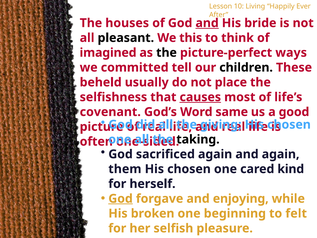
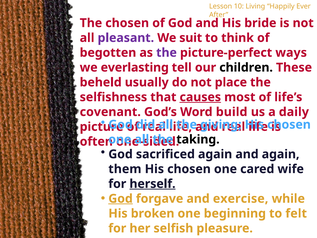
The houses: houses -> chosen (127, 23)
and underline: present -> none (207, 23)
pleasant colour: black -> purple (126, 38)
this: this -> suit (191, 38)
imagined: imagined -> begotten (108, 53)
the colour: black -> purple (167, 53)
committed: committed -> everlasting (135, 67)
same: same -> build (232, 112)
good: good -> daily (294, 112)
kind: kind -> wife (291, 169)
herself underline: none -> present (153, 184)
enjoying: enjoying -> exercise (241, 198)
